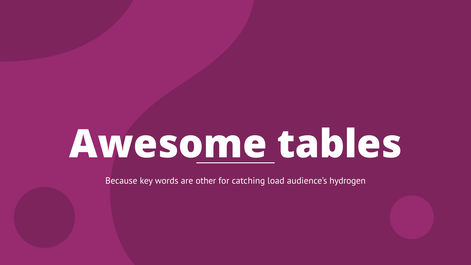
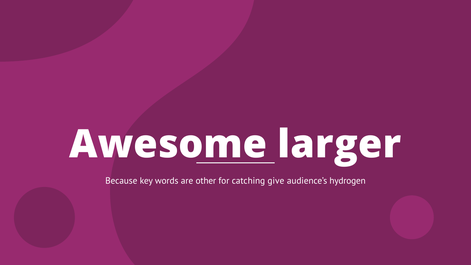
tables: tables -> larger (339, 144)
load: load -> give (276, 181)
